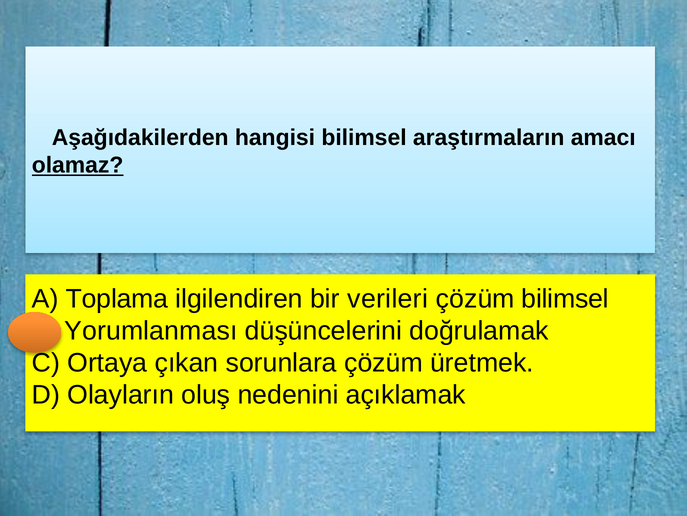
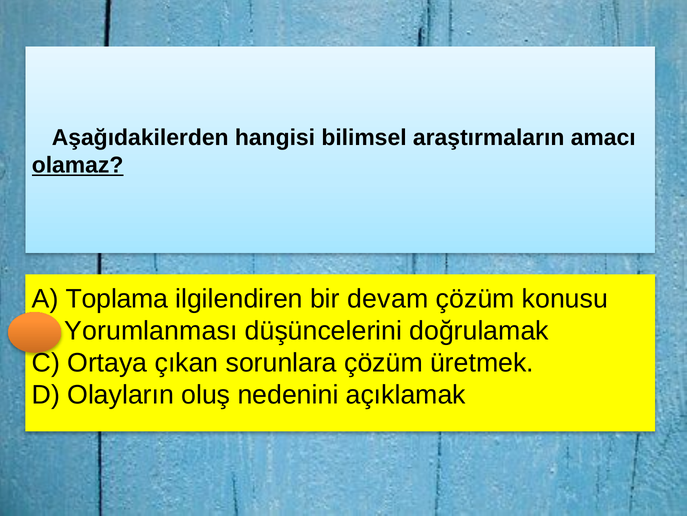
verileri: verileri -> devam (388, 298)
çözüm bilimsel: bilimsel -> konusu (565, 298)
